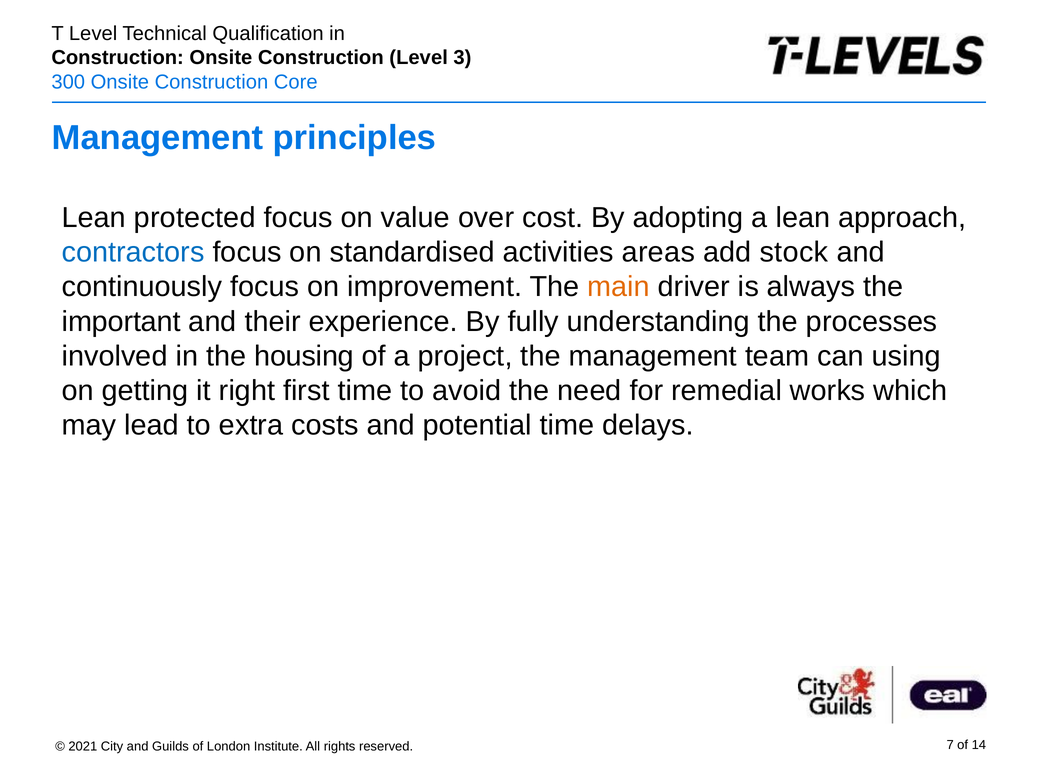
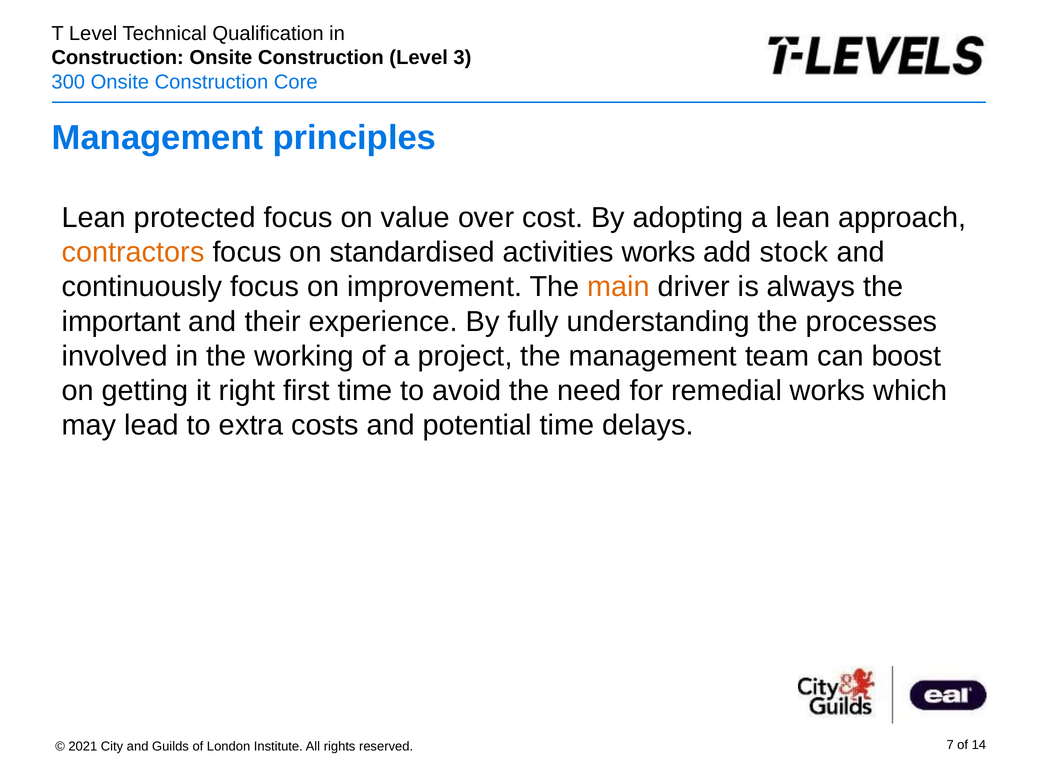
contractors colour: blue -> orange (133, 252)
activities areas: areas -> works (659, 252)
housing: housing -> working (304, 356)
using: using -> boost (906, 356)
